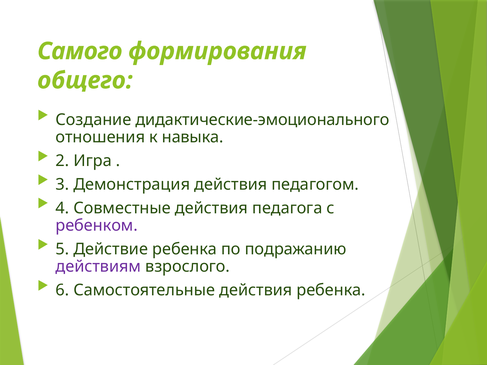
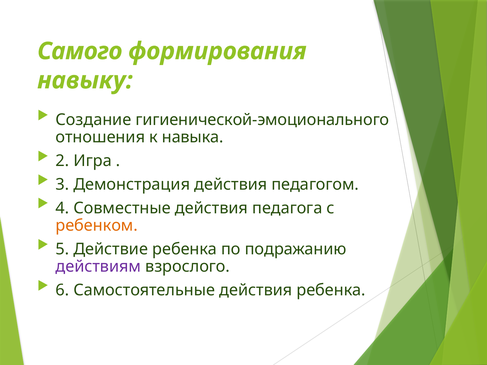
общего: общего -> навыку (85, 80)
дидактические-эмоционального: дидактические-эмоционального -> гигиенической-эмоционального (262, 120)
ребенком colour: purple -> orange (97, 226)
